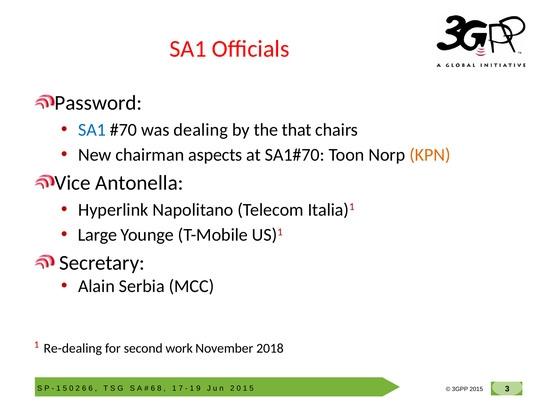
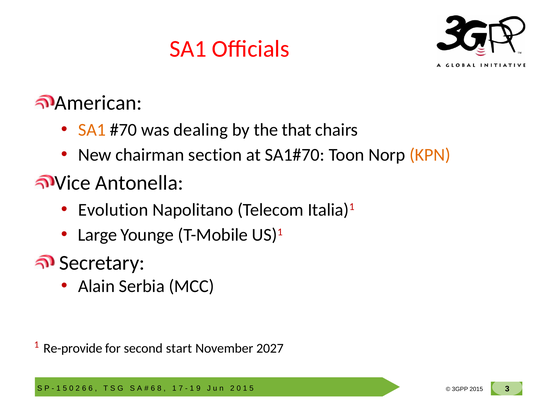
Password: Password -> American (98, 103)
SA1 colour: blue -> orange (92, 130)
aspects: aspects -> section (215, 155)
Hyperlink: Hyperlink -> Evolution (113, 210)
Re-dealing: Re-dealing -> Re-provide (73, 348)
work: work -> start (179, 348)
2018: 2018 -> 2027 (270, 348)
